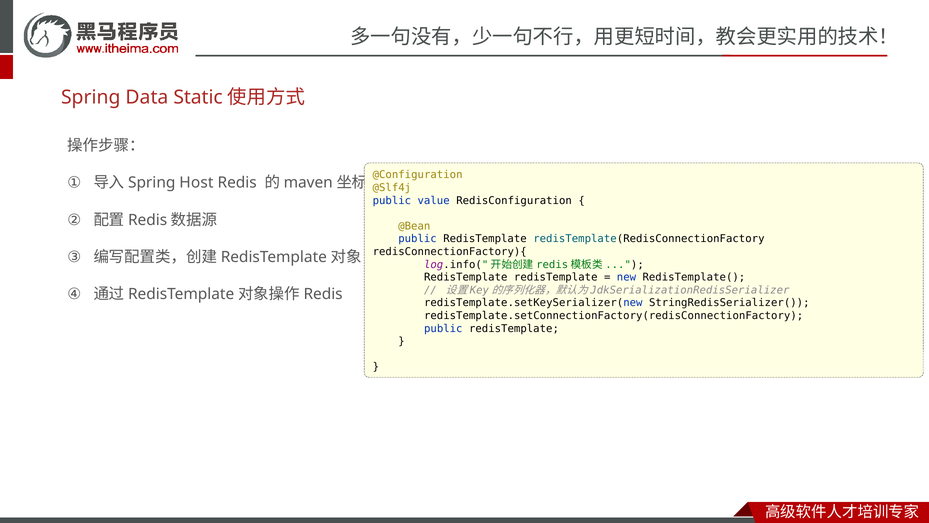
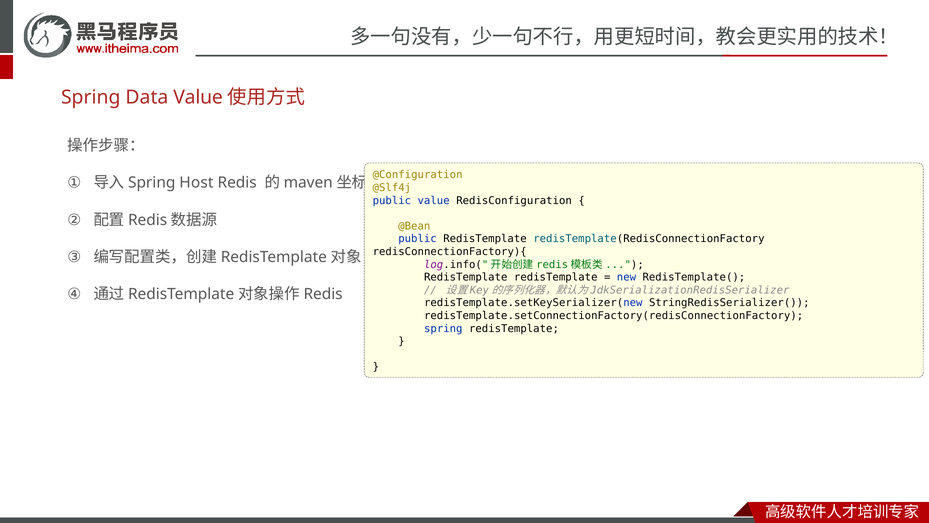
Data Static: Static -> Value (198, 97)
public: public -> spring (443, 328)
